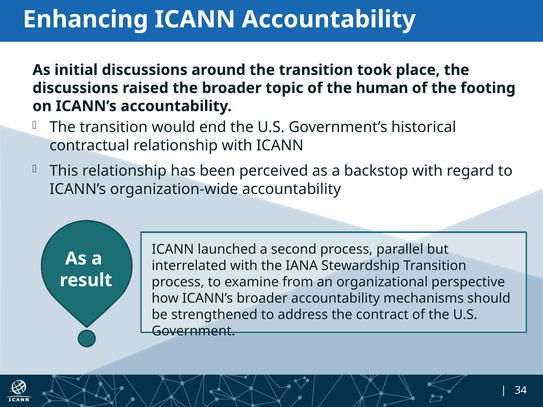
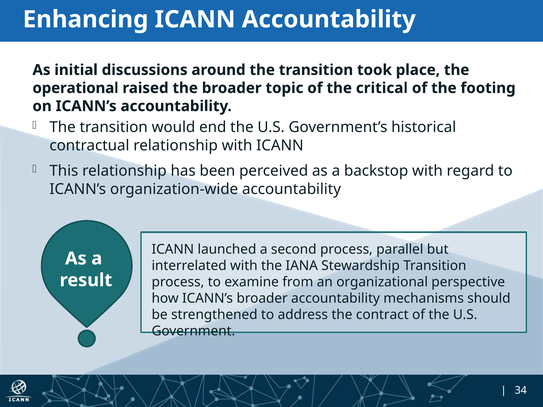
discussions: discussions -> operational (76, 88)
human: human -> critical (382, 88)
